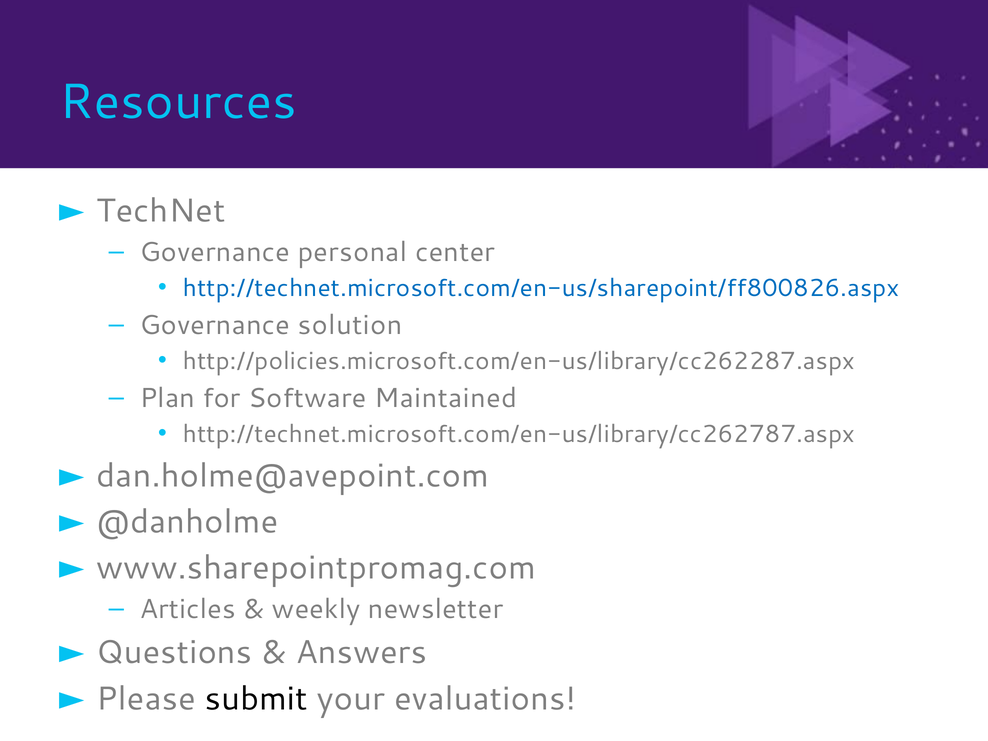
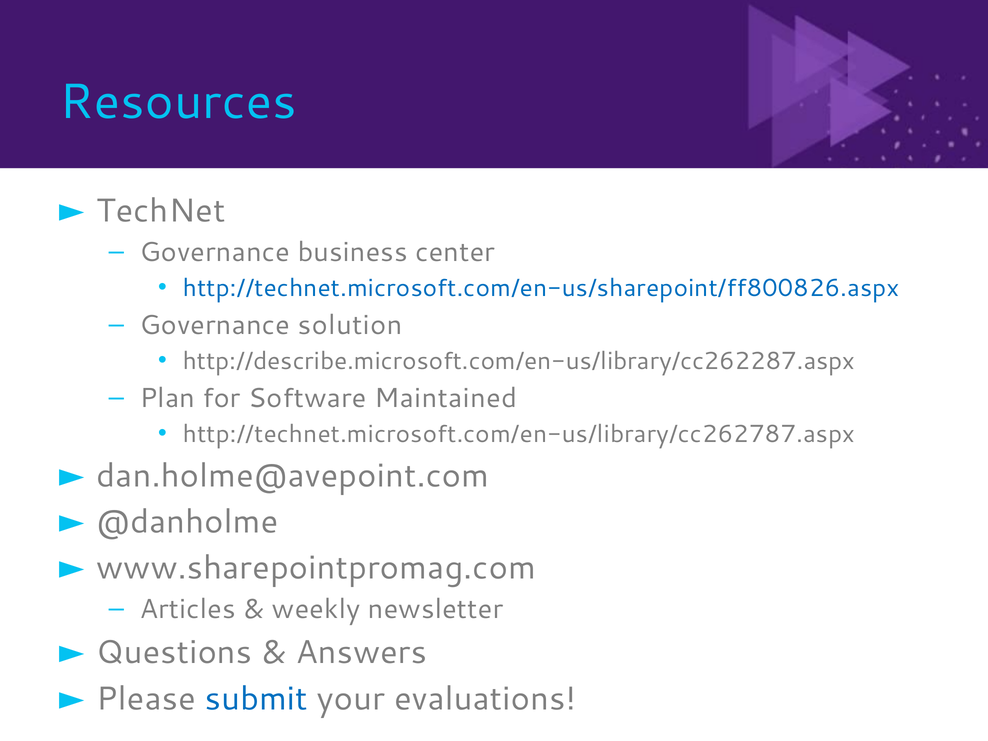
personal: personal -> business (353, 252)
http://policies.microsoft.com/en-us/library/cc262287.aspx: http://policies.microsoft.com/en-us/library/cc262287.aspx -> http://describe.microsoft.com/en-us/library/cc262287.aspx (519, 361)
submit colour: black -> blue (256, 699)
